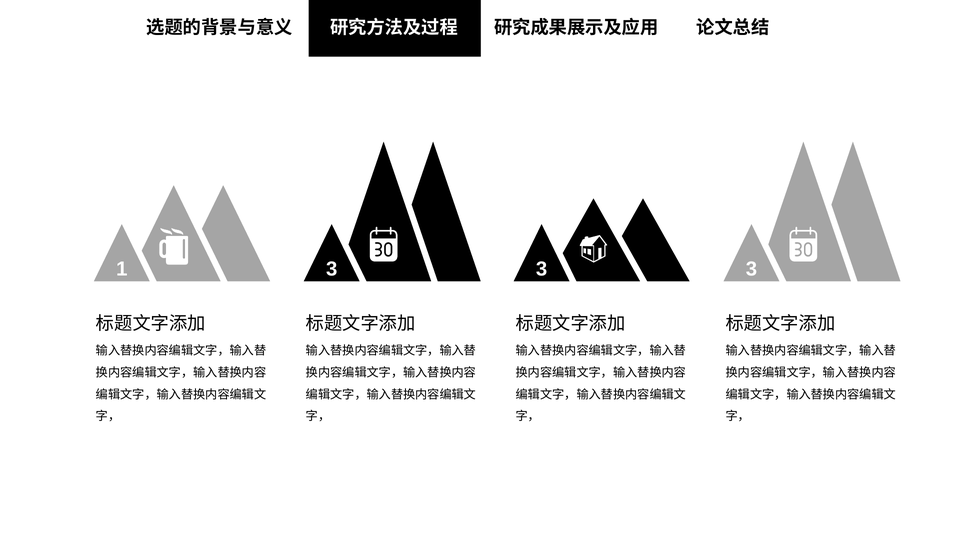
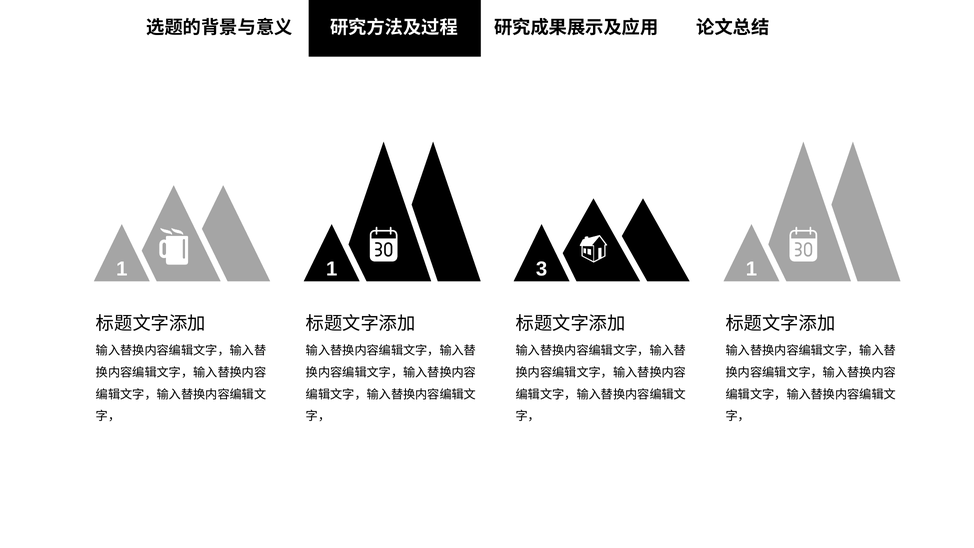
1 3: 3 -> 1 (332, 269)
3: 3 -> 1 (751, 269)
